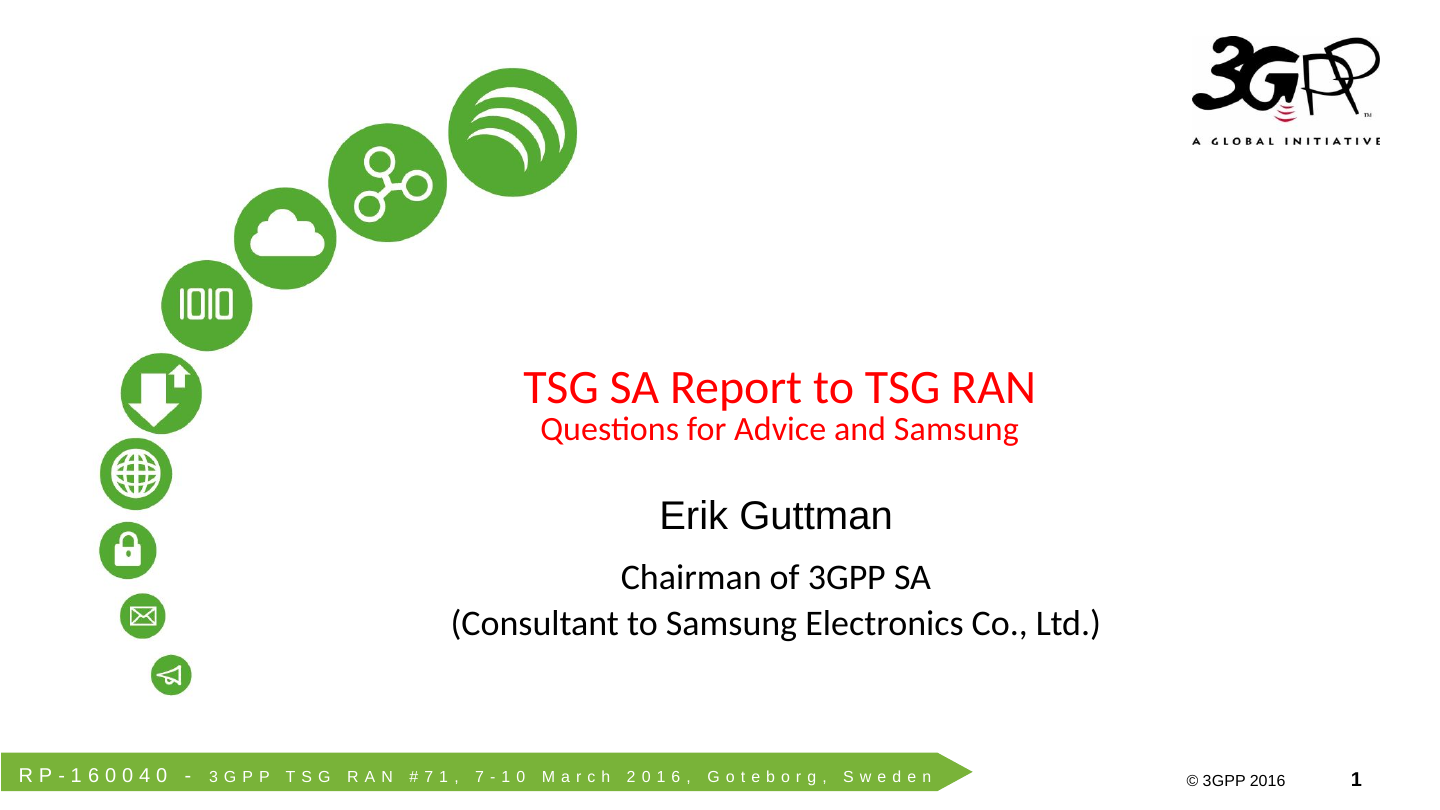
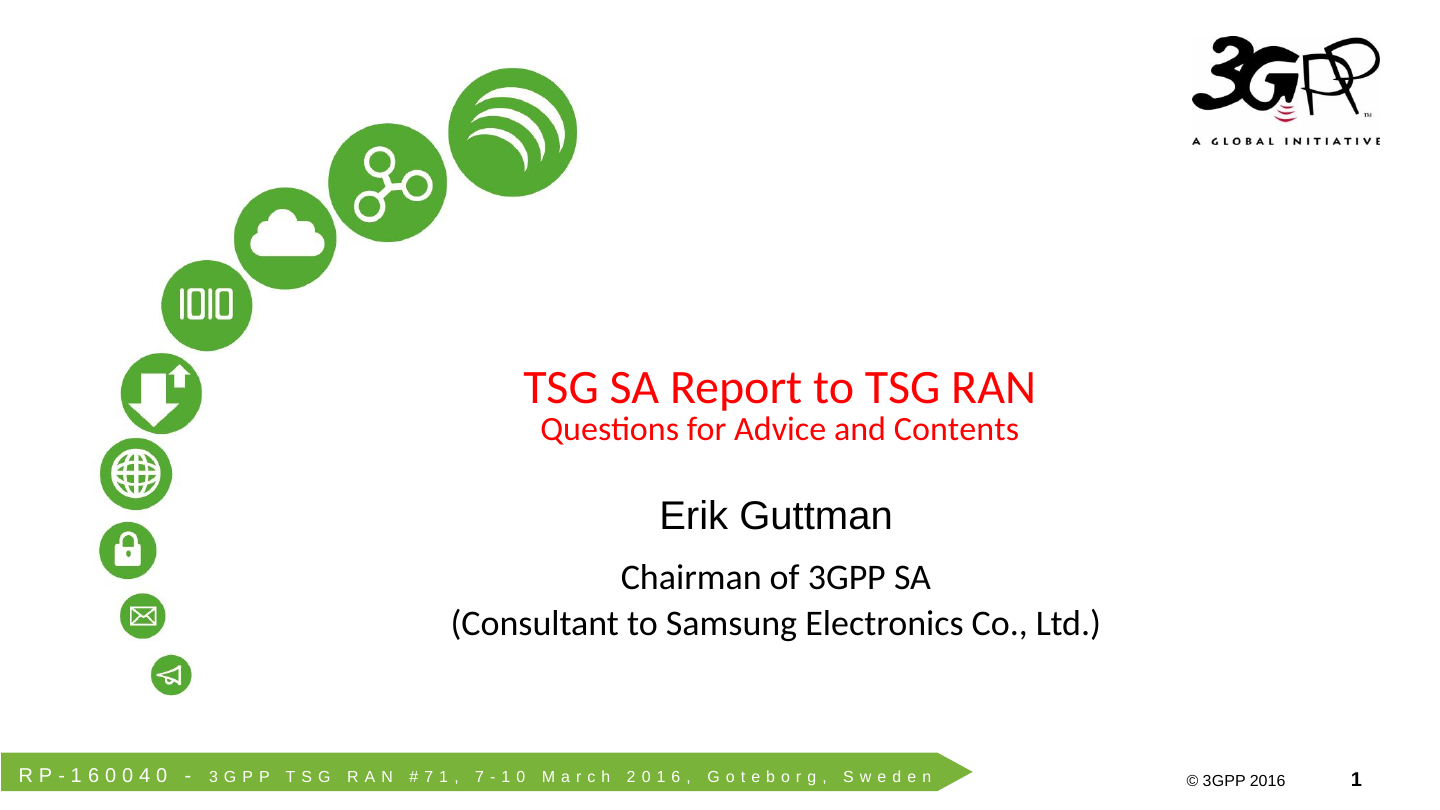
and Samsung: Samsung -> Contents (956, 430)
